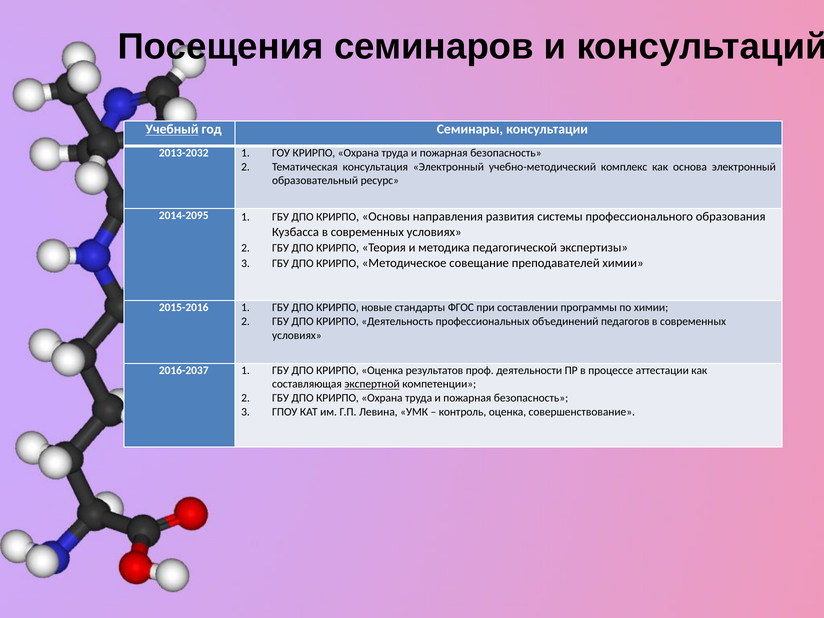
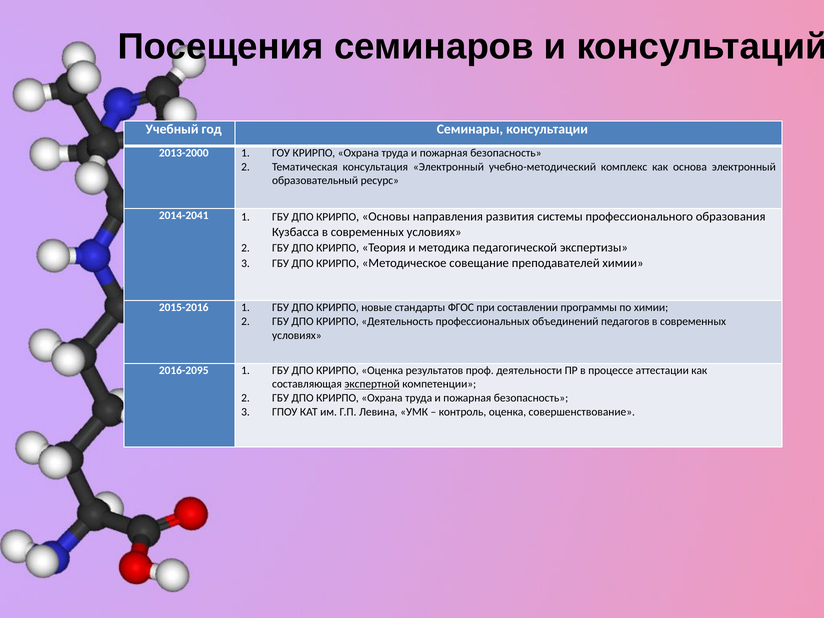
Учебный underline: present -> none (172, 129)
2013-2032: 2013-2032 -> 2013-2000 (184, 153)
2014-2095: 2014-2095 -> 2014-2041 (184, 216)
2016-2037: 2016-2037 -> 2016-2095 (184, 370)
